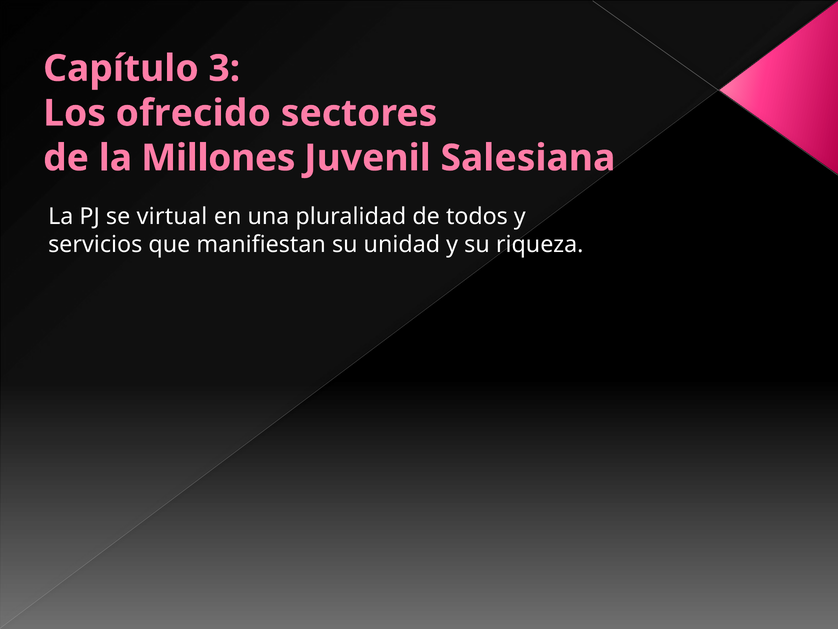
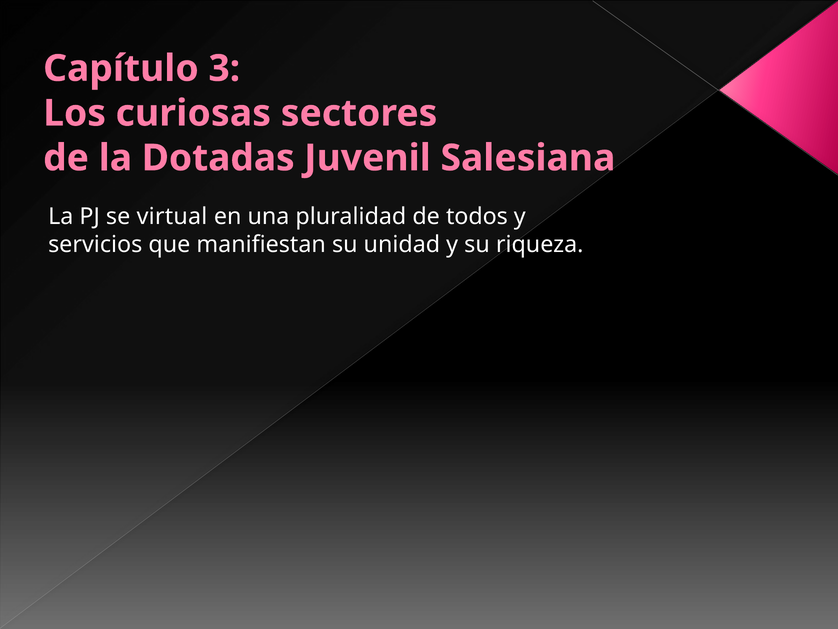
ofrecido: ofrecido -> curiosas (193, 113)
Millones: Millones -> Dotadas (218, 158)
